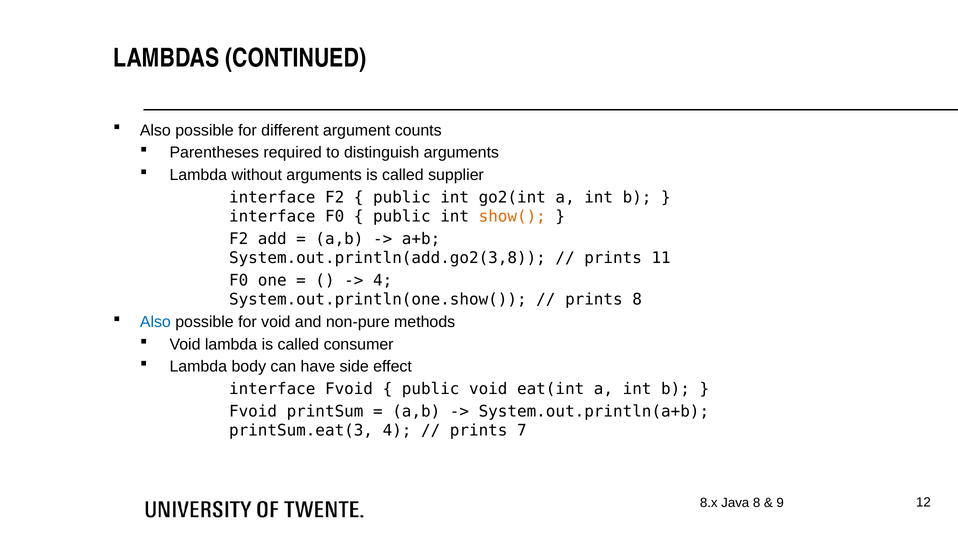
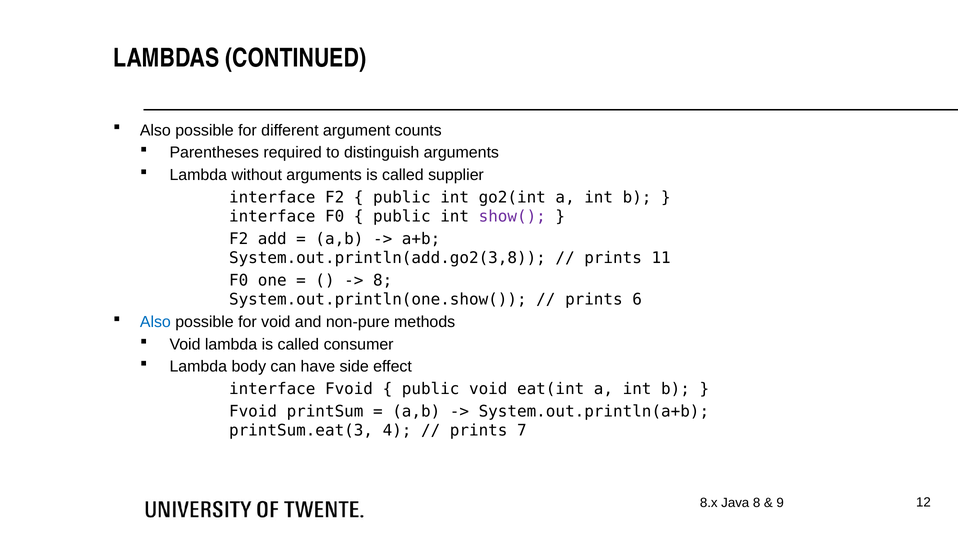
show( colour: orange -> purple (512, 217)
4: 4 -> 8 (383, 280)
prints 8: 8 -> 6 (637, 300)
